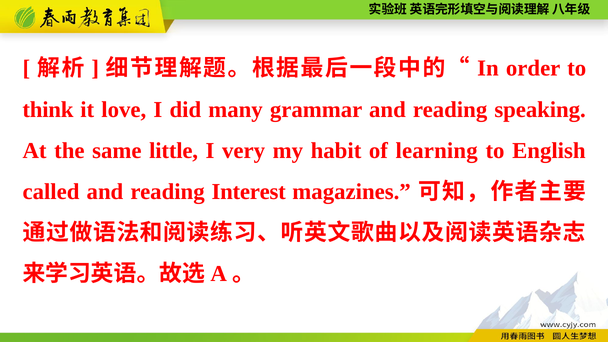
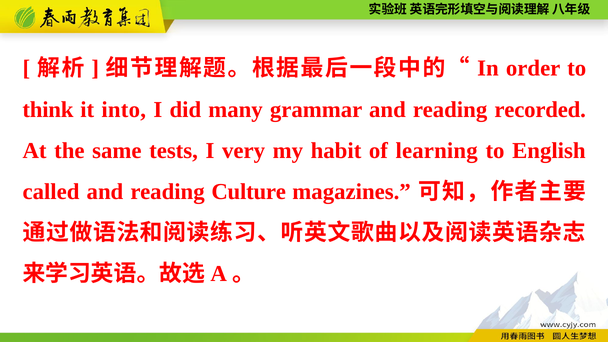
love: love -> into (124, 110)
speaking: speaking -> recorded (540, 110)
little: little -> tests (174, 151)
Interest: Interest -> Culture (249, 192)
